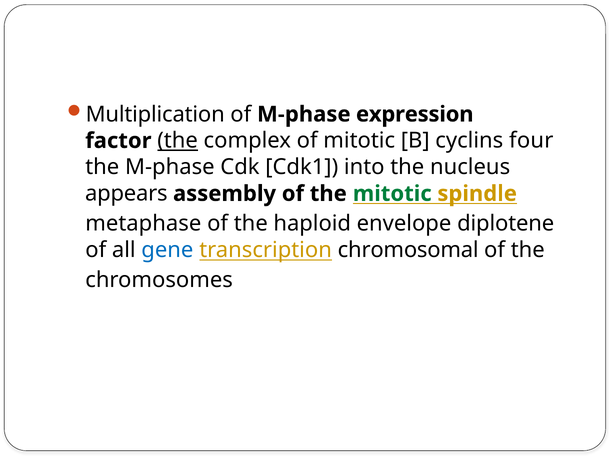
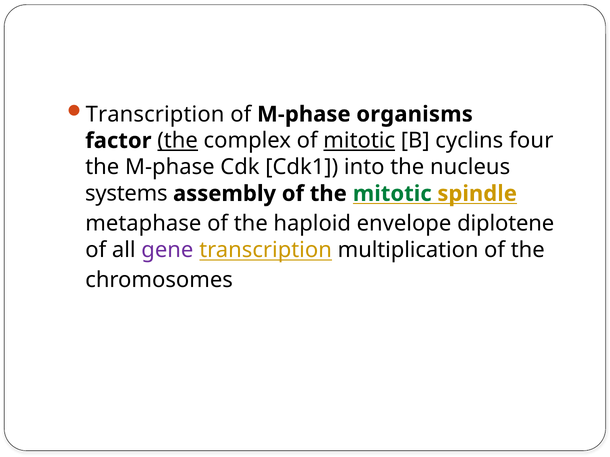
Multiplication: Multiplication -> Transcription (155, 114)
expression: expression -> organisms (415, 114)
mitotic underline: none -> present (359, 141)
appears: appears -> systems (126, 194)
gene colour: blue -> purple (167, 250)
chromosomal: chromosomal -> multiplication (408, 250)
